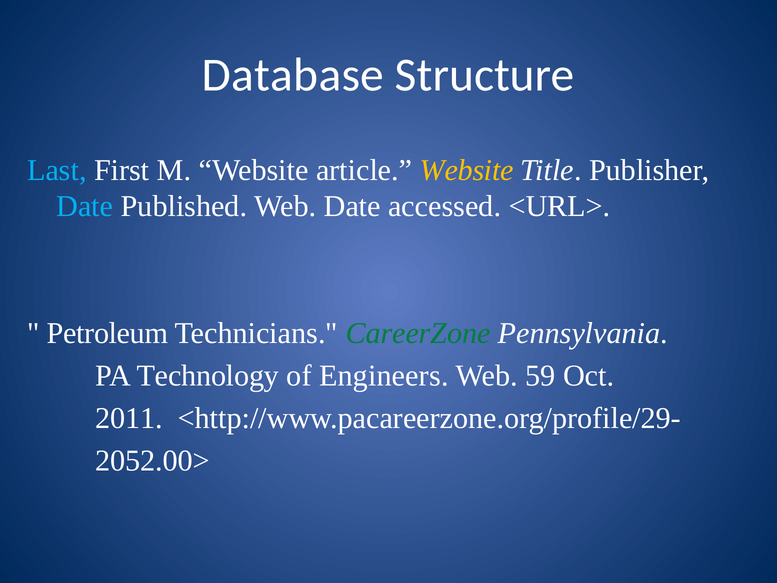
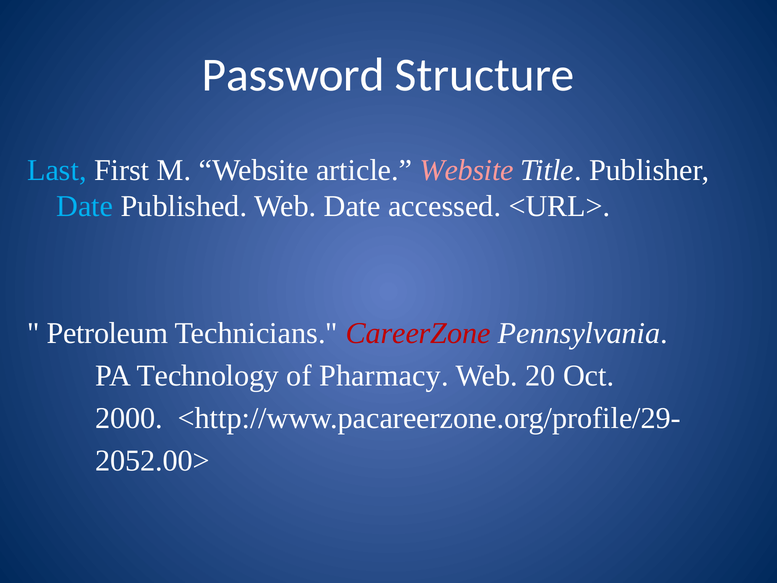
Database: Database -> Password (293, 75)
Website colour: yellow -> pink (467, 170)
CareerZone colour: green -> red (418, 333)
Engineers: Engineers -> Pharmacy (384, 376)
59: 59 -> 20 (540, 376)
2011: 2011 -> 2000 (129, 418)
